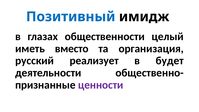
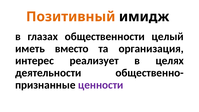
Позитивный colour: blue -> orange (71, 17)
русский: русский -> интерес (35, 61)
будет: будет -> целях (170, 61)
